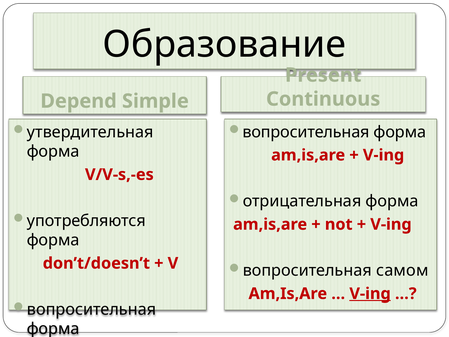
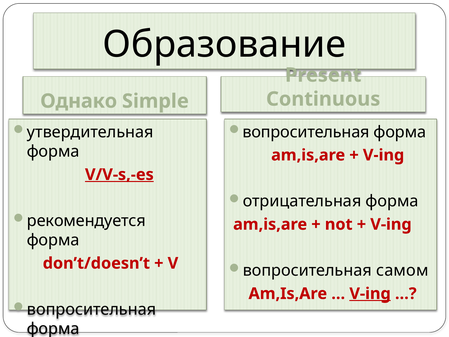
Depend: Depend -> Однако (79, 101)
V/V-s,-es underline: none -> present (119, 174)
употребляются: употребляются -> рекомендуется (86, 221)
